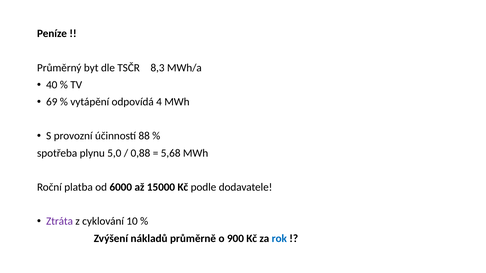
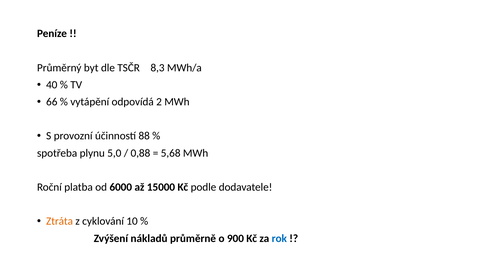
69: 69 -> 66 (52, 102)
4: 4 -> 2 (159, 102)
Ztráta colour: purple -> orange (60, 222)
